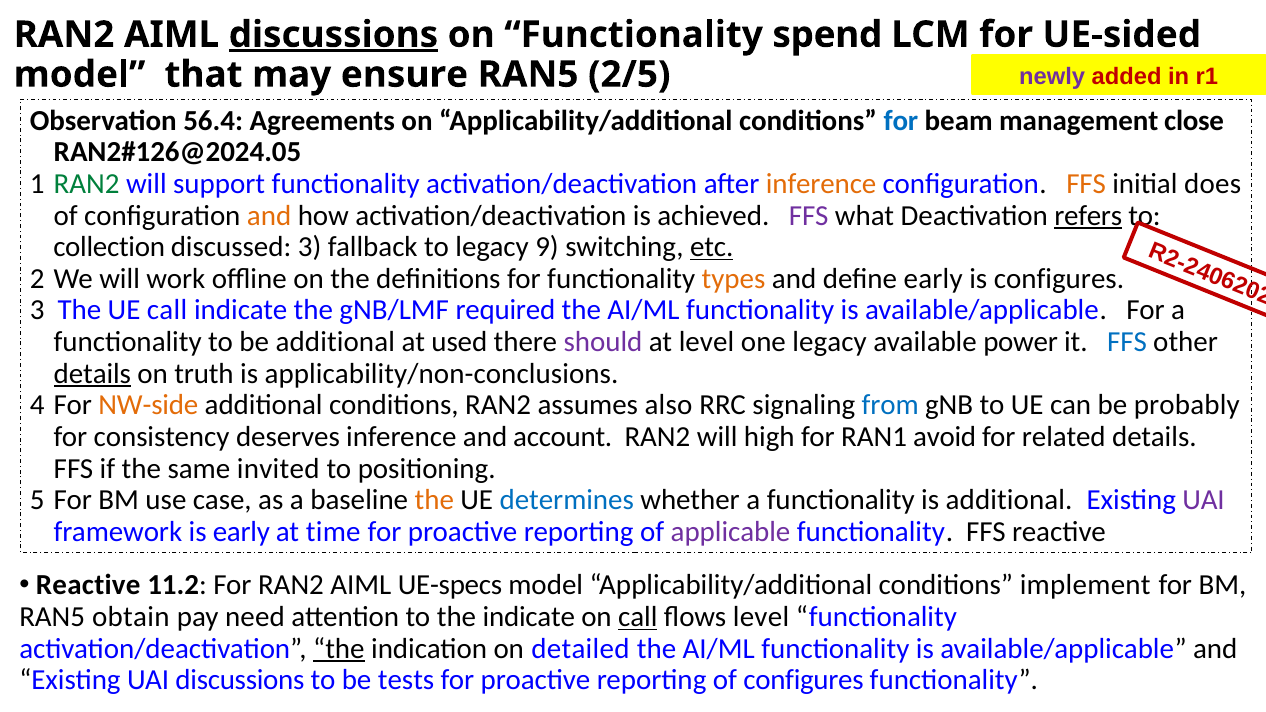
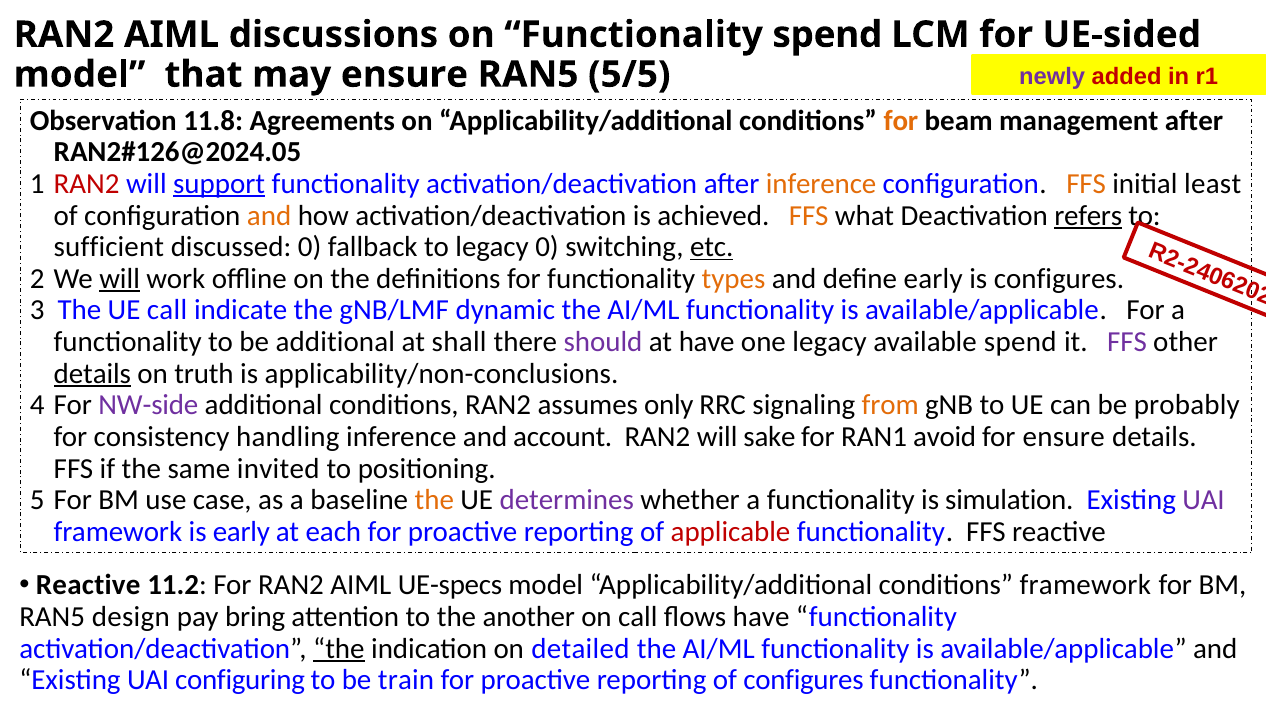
discussions underline: present -> none (333, 35)
2/5: 2/5 -> 5/5 (629, 75)
56.4: 56.4 -> 11.8 (213, 121)
for colour: blue -> orange (901, 121)
management close: close -> after (1194, 121)
RAN2 colour: green -> red (87, 184)
support underline: none -> present (219, 184)
does: does -> least (1213, 184)
FFS colour: purple -> orange (809, 216)
collection: collection -> sufficient (109, 247)
discussed 3: 3 -> 0 (310, 247)
legacy 9: 9 -> 0 (547, 247)
will underline: none -> present (120, 279)
required: required -> dynamic (505, 311)
used: used -> shall (459, 342)
at level: level -> have (707, 342)
available power: power -> spend (1020, 342)
FFS colour: blue -> purple (1127, 342)
NW-side colour: orange -> purple (148, 406)
also: also -> only (669, 406)
from colour: blue -> orange (890, 406)
deserves: deserves -> handling (288, 437)
high: high -> sake (769, 437)
for related: related -> ensure (1064, 437)
determines colour: blue -> purple (567, 501)
is additional: additional -> simulation (1009, 501)
time: time -> each (333, 532)
applicable colour: purple -> red (731, 532)
conditions implement: implement -> framework (1085, 586)
obtain: obtain -> design (131, 617)
need: need -> bring (255, 617)
the indicate: indicate -> another (529, 617)
call underline: present -> none (638, 617)
flows level: level -> have (761, 617)
UAI discussions: discussions -> configuring (240, 681)
tests: tests -> train (406, 681)
